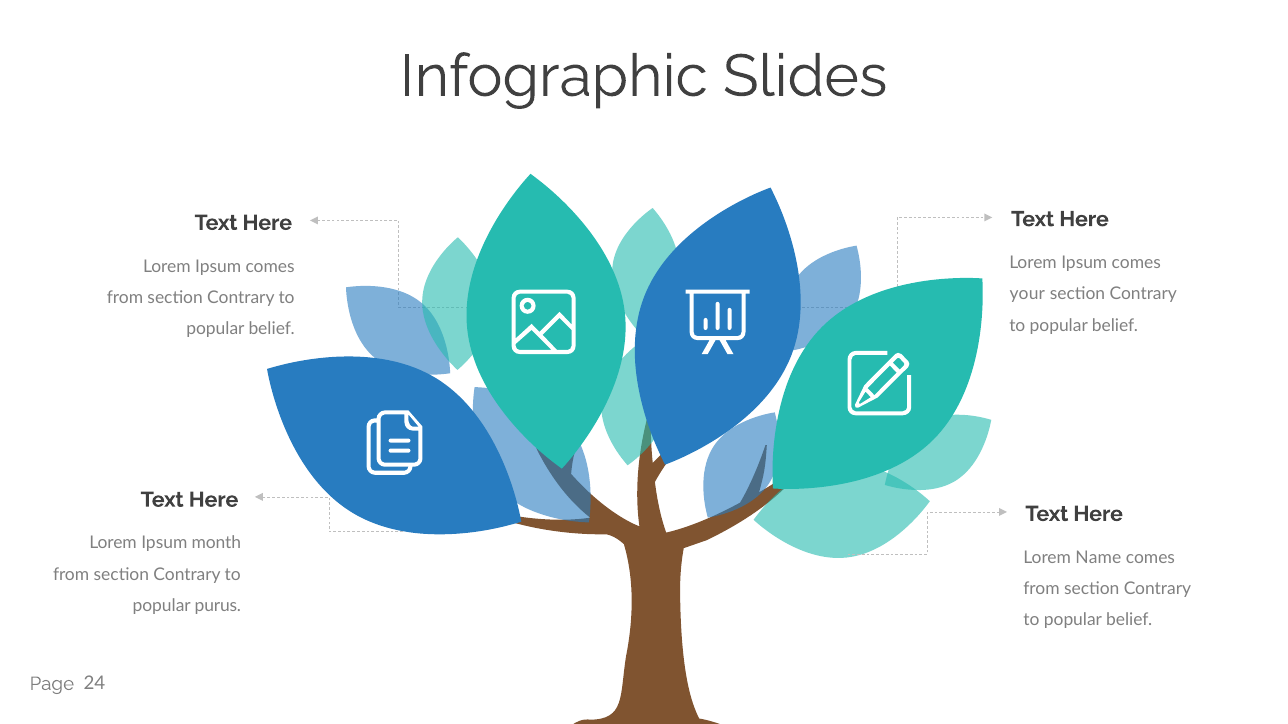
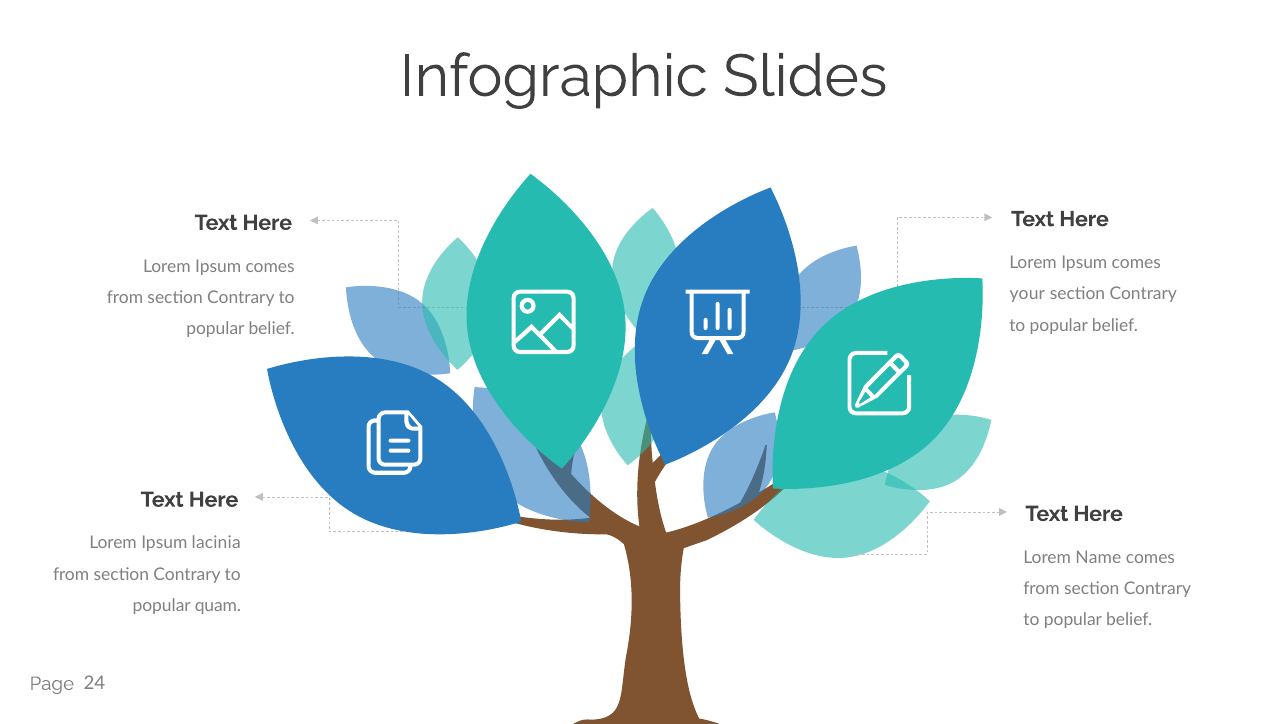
month: month -> lacinia (216, 543)
purus: purus -> quam (218, 606)
